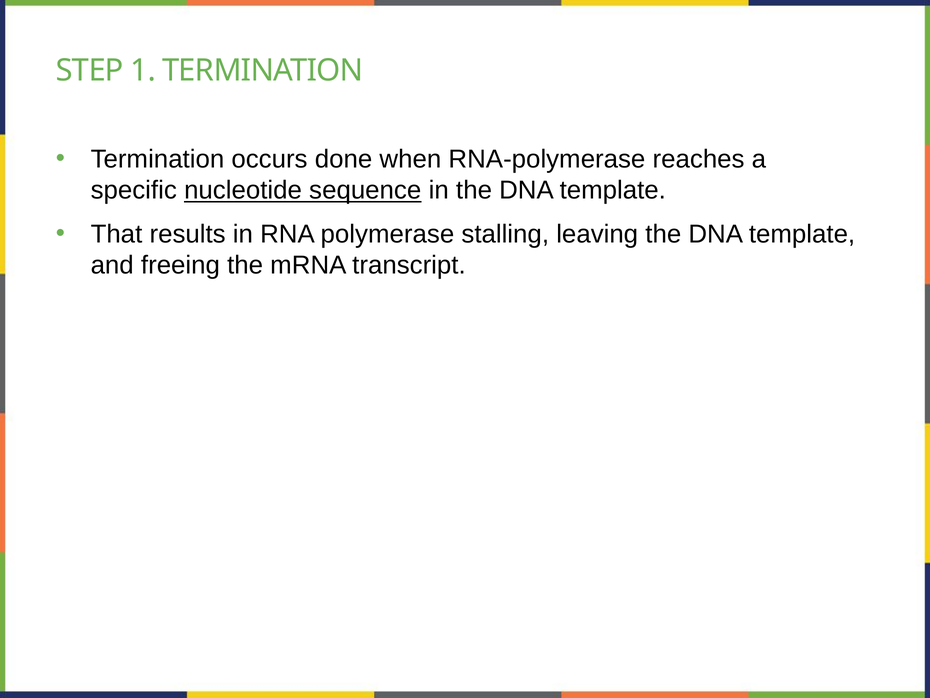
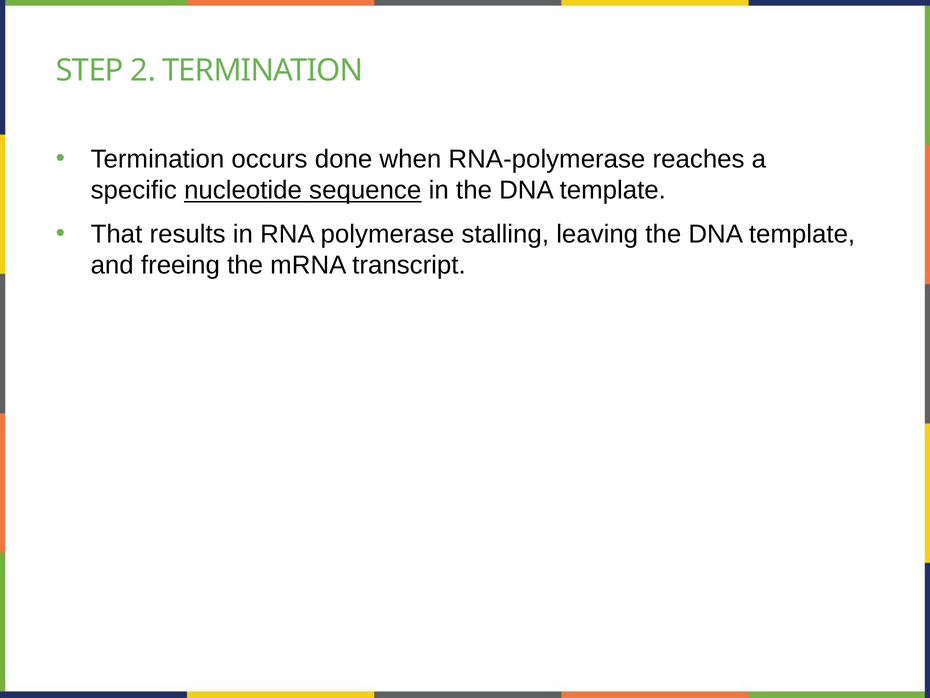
1: 1 -> 2 (143, 71)
